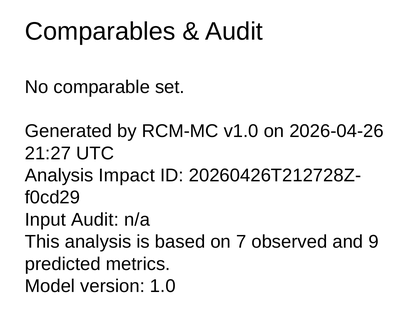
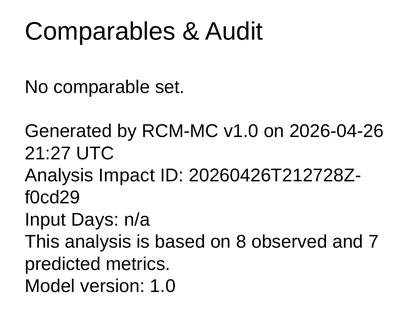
Input Audit: Audit -> Days (95, 220)
7: 7 -> 8 (241, 242)
9: 9 -> 7 (374, 242)
